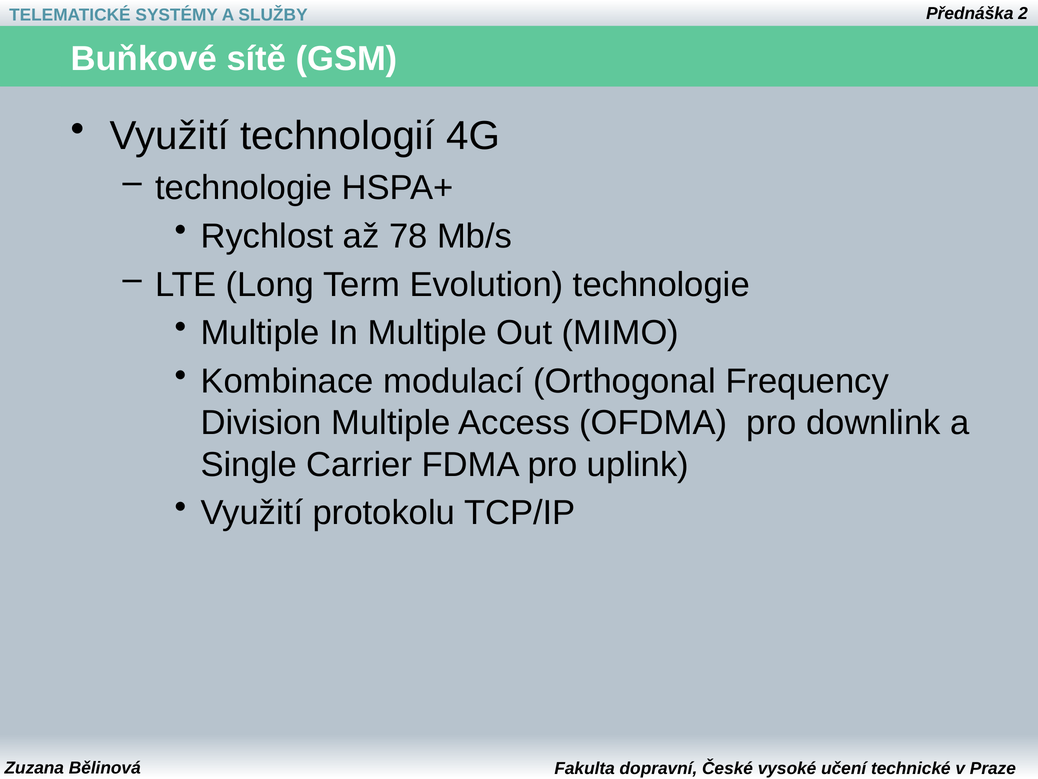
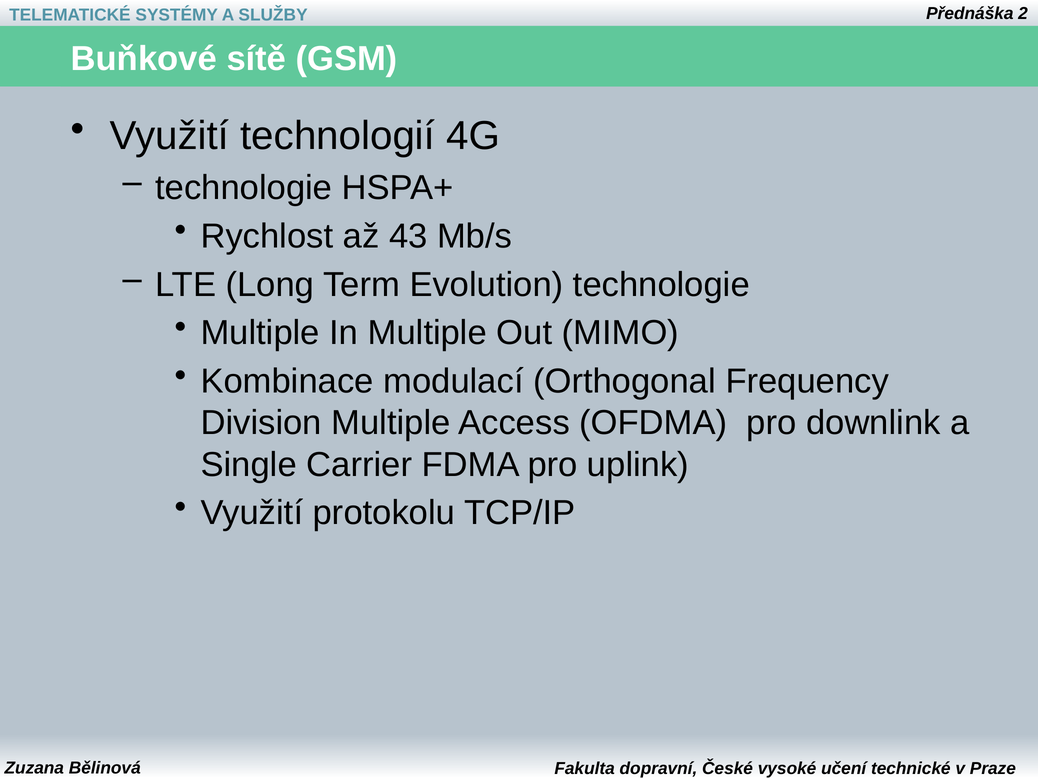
78: 78 -> 43 (408, 236)
